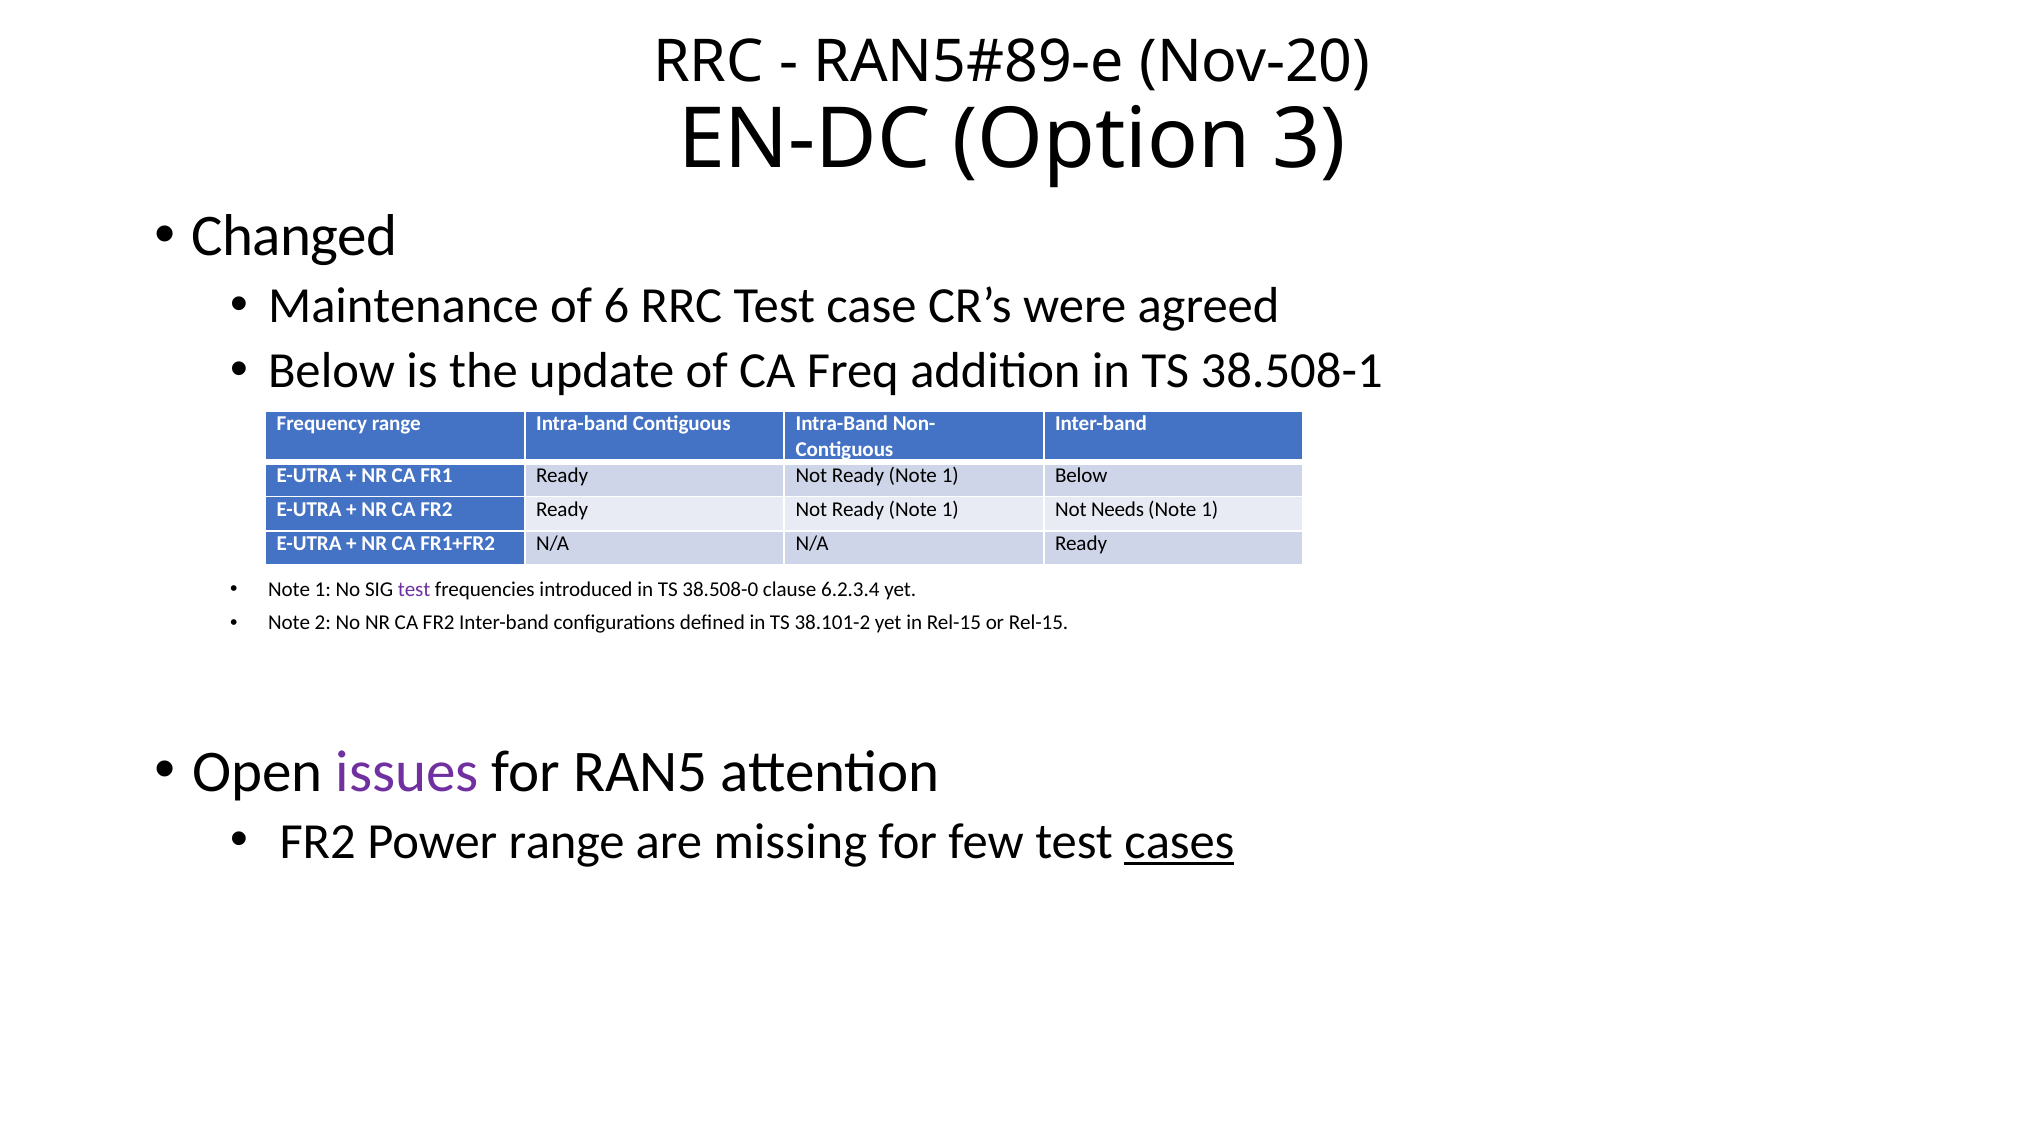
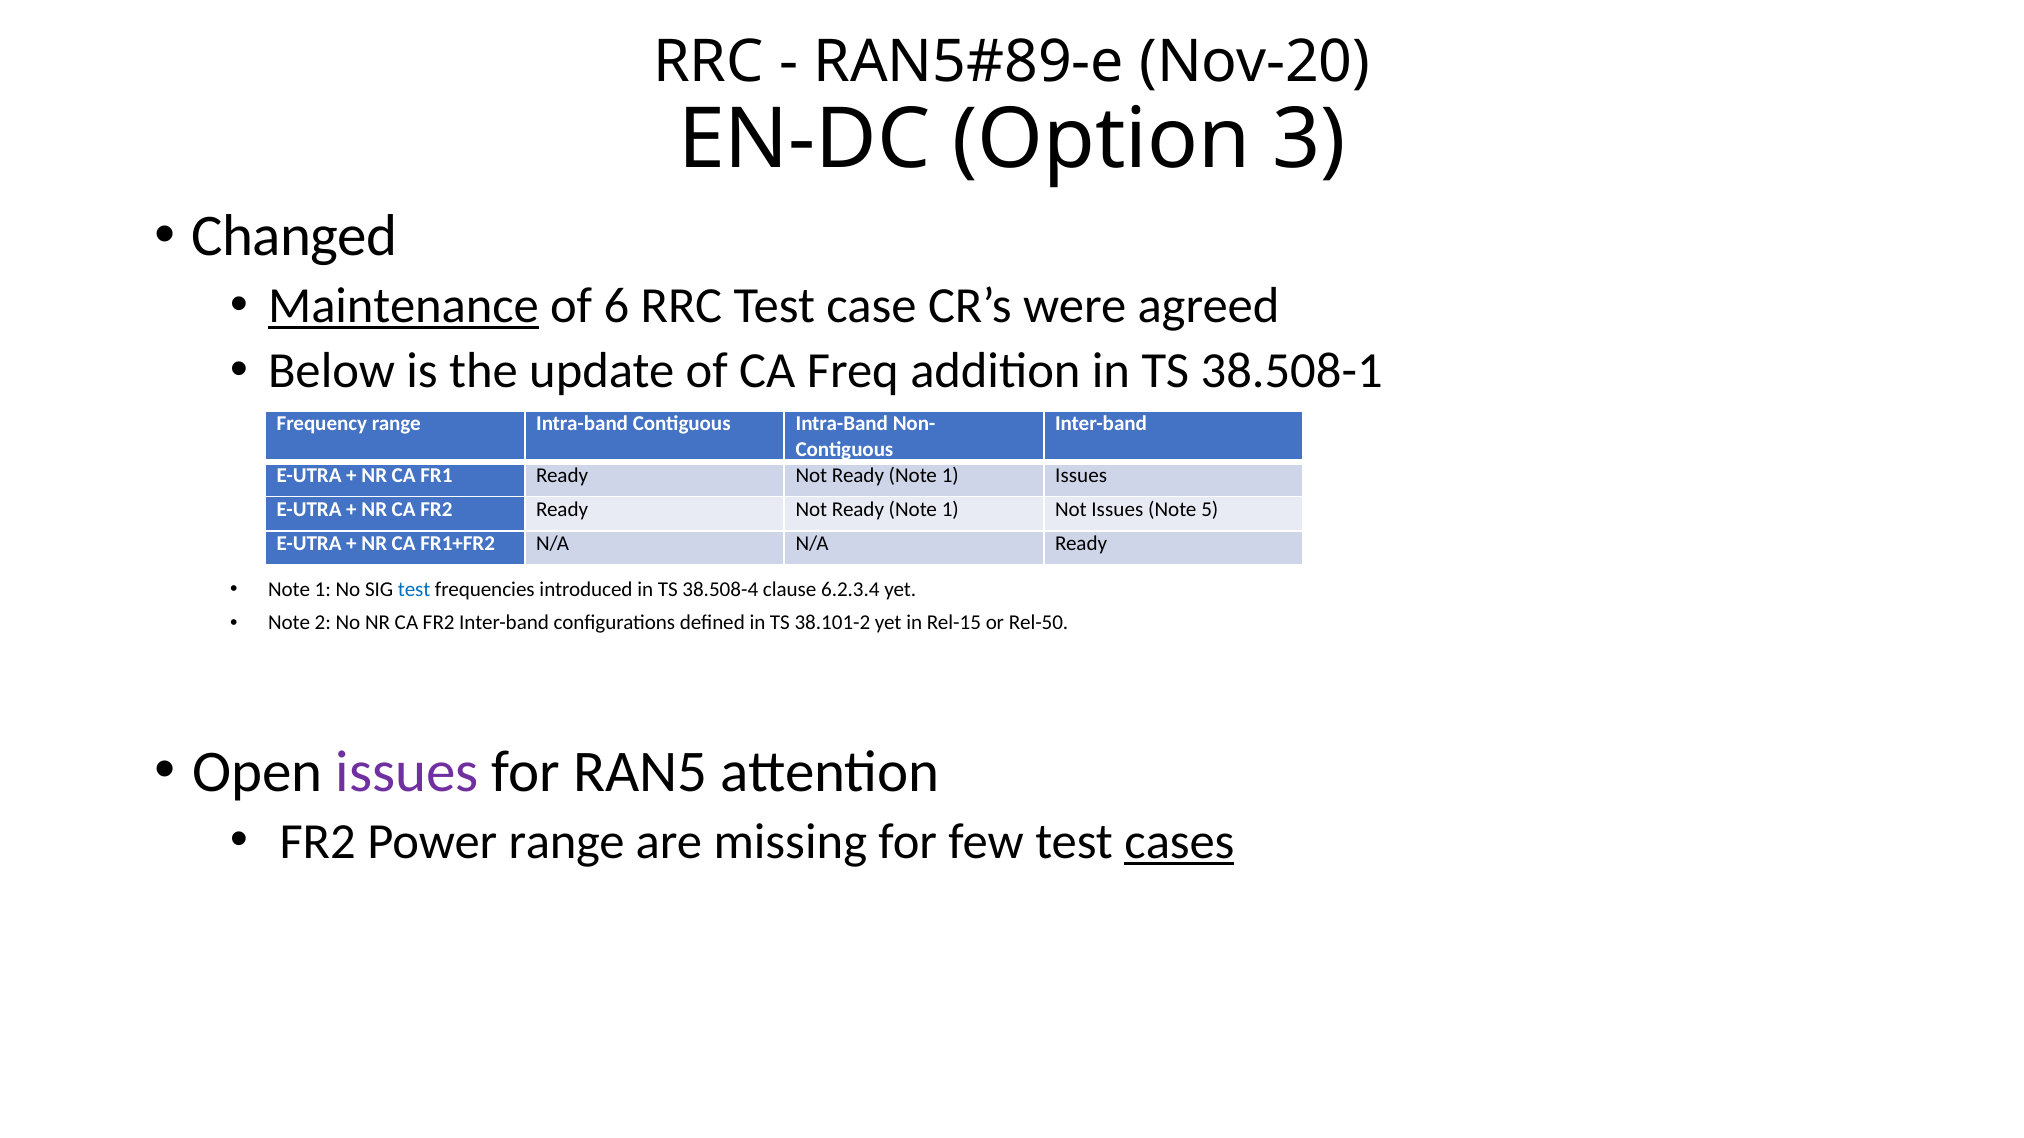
Maintenance underline: none -> present (403, 306)
1 Below: Below -> Issues (1081, 475)
Not Needs: Needs -> Issues (1117, 510)
1: 1 -> 5 (1210, 510)
test colour: purple -> blue (414, 590)
38.508-0: 38.508-0 -> 38.508-4 (720, 590)
or Rel-15: Rel-15 -> Rel-50 (1039, 623)
